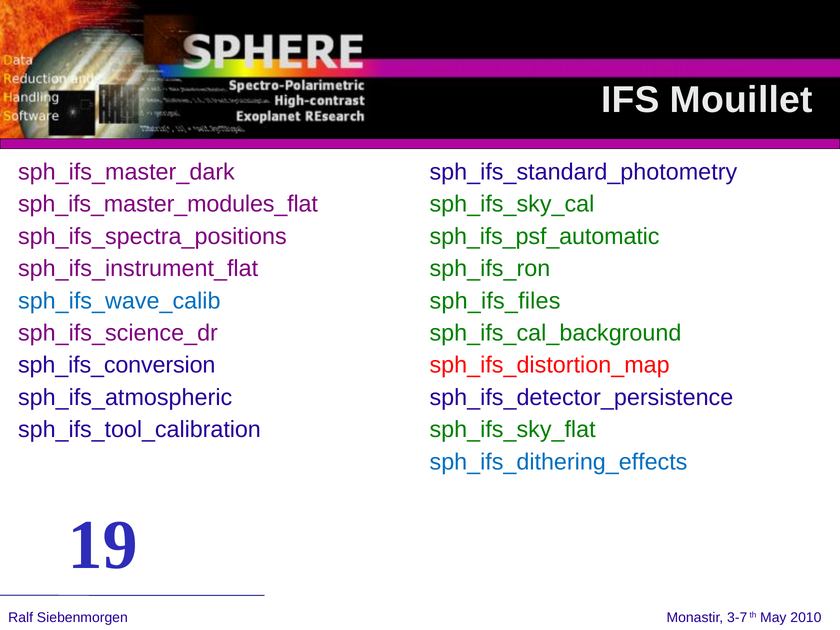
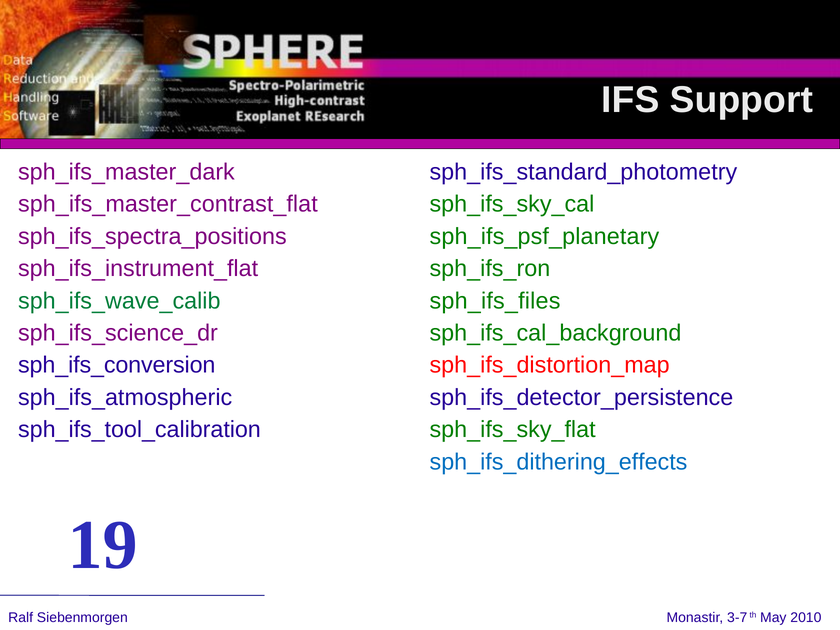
Mouillet: Mouillet -> Support (741, 100)
sph_ifs_master_modules_flat: sph_ifs_master_modules_flat -> sph_ifs_master_contrast_flat (168, 204)
sph_ifs_psf_automatic: sph_ifs_psf_automatic -> sph_ifs_psf_planetary (544, 236)
sph_ifs_wave_calib colour: blue -> green (119, 301)
